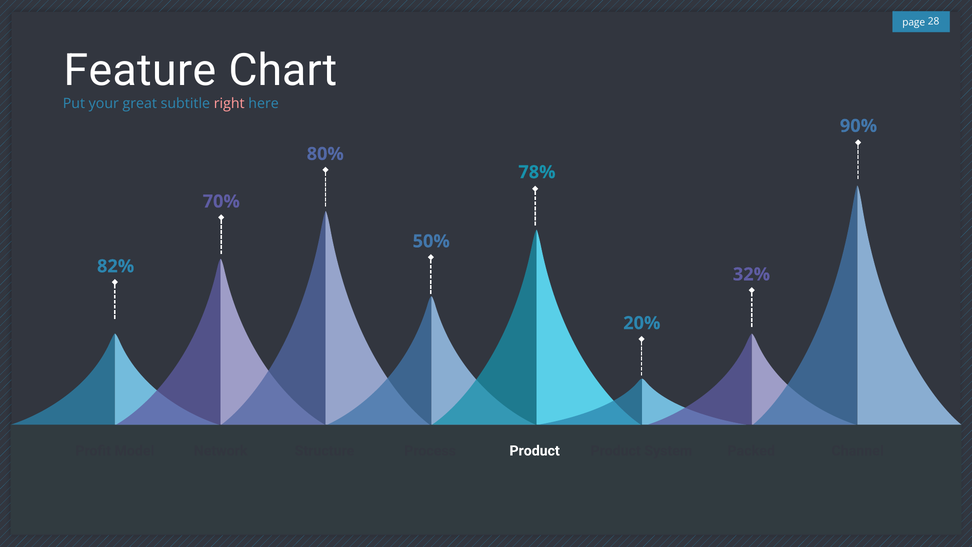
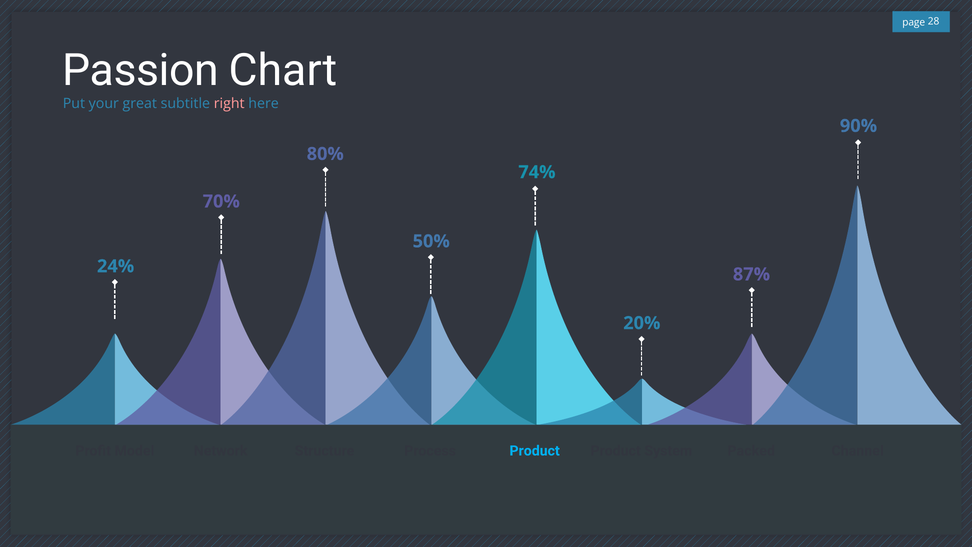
Feature: Feature -> Passion (141, 71)
78%: 78% -> 74% (537, 172)
82%: 82% -> 24% (116, 266)
32%: 32% -> 87% (751, 274)
Product colour: white -> light blue (535, 451)
